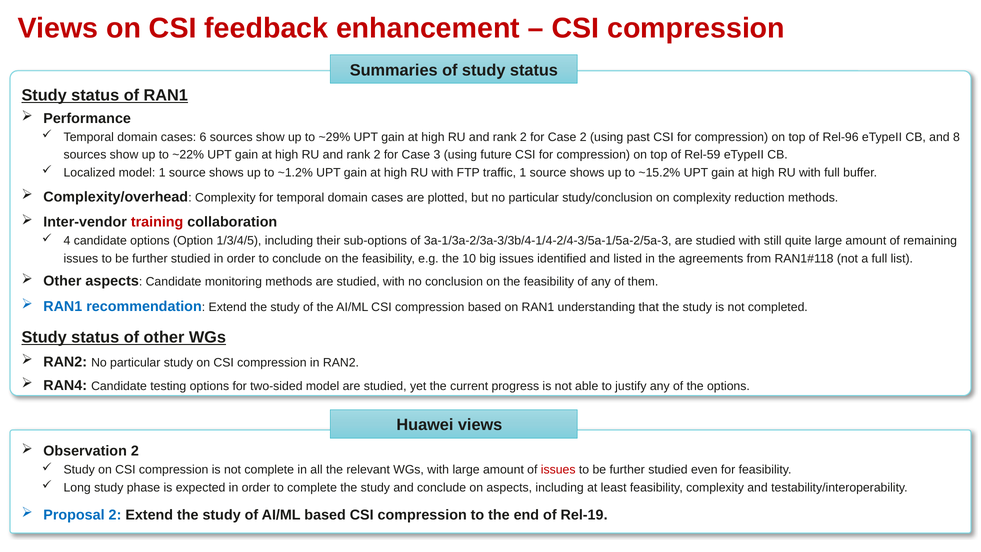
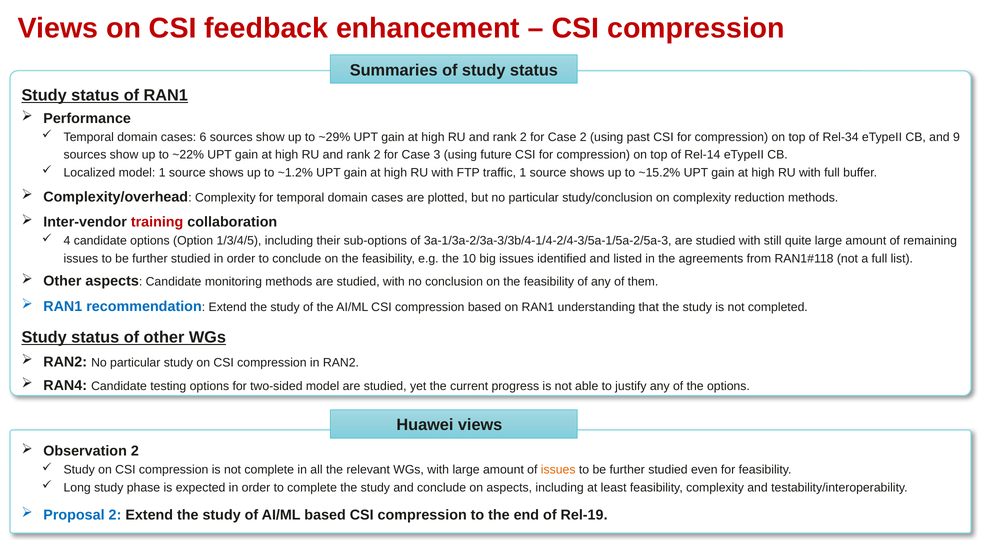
Rel-96: Rel-96 -> Rel-34 (841, 137)
8: 8 -> 9 (956, 137)
Rel-59: Rel-59 -> Rel-14 (702, 155)
issues colour: red -> orange (558, 470)
